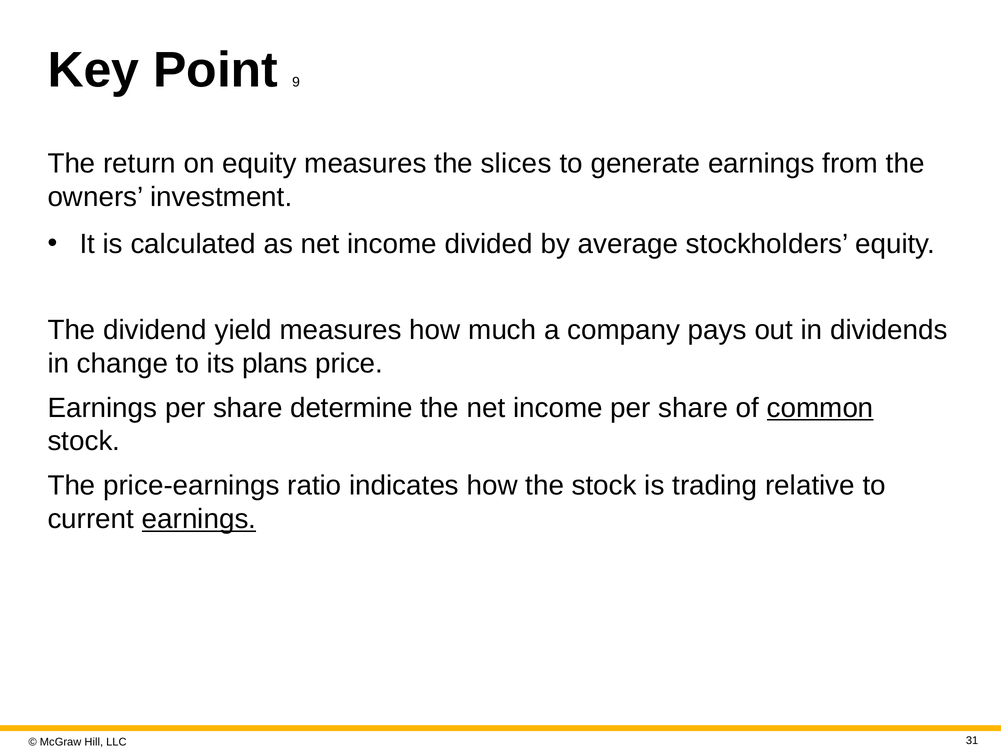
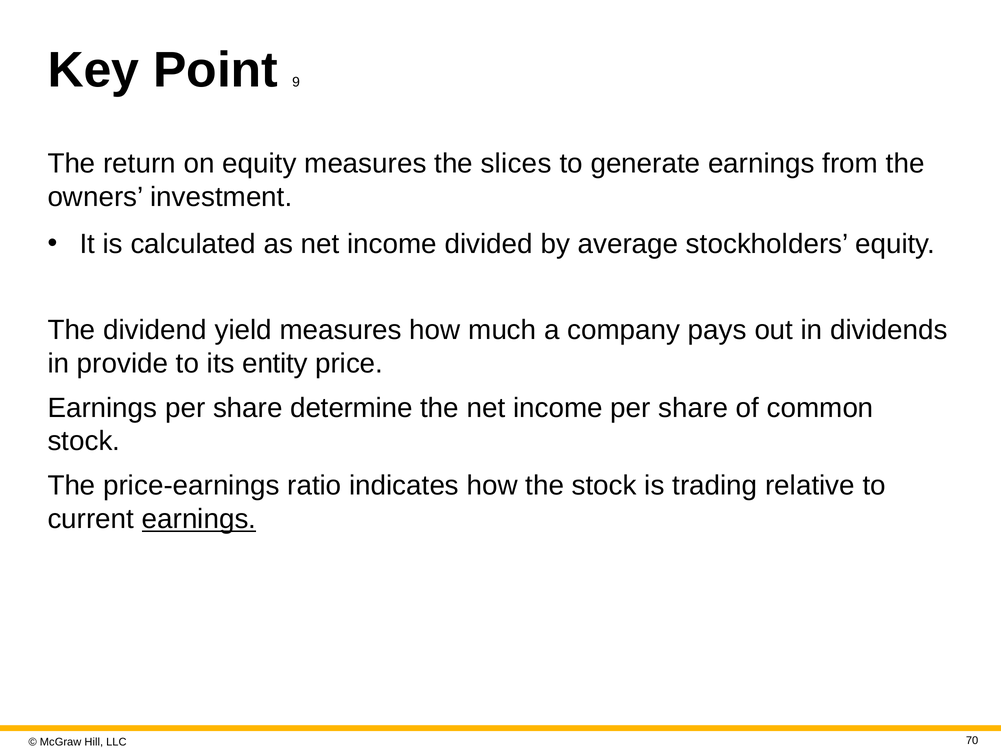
change: change -> provide (123, 363)
plans: plans -> entity (275, 363)
common underline: present -> none (820, 408)
31: 31 -> 70 (972, 740)
